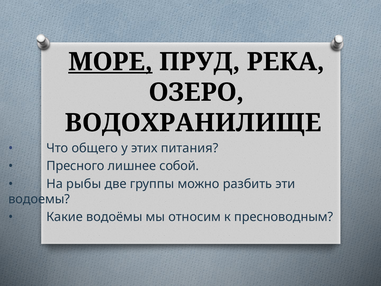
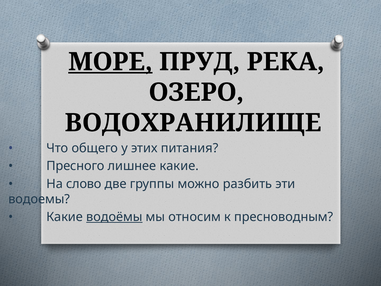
лишнее собой: собой -> какие (179, 166)
рыбы: рыбы -> слово (84, 184)
водоёмы underline: none -> present (114, 217)
